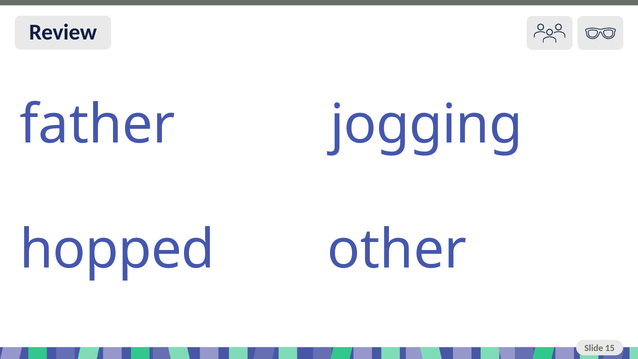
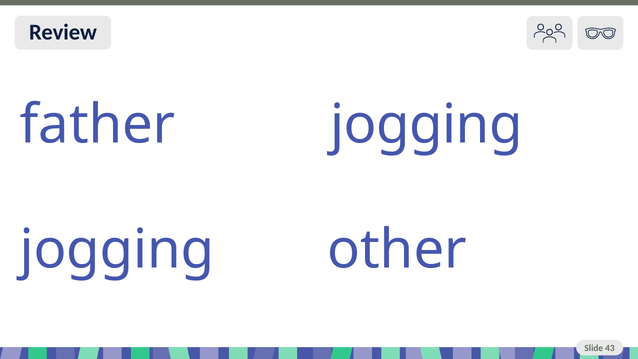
hopped: hopped -> jogging (117, 249)
15: 15 -> 43 (610, 348)
